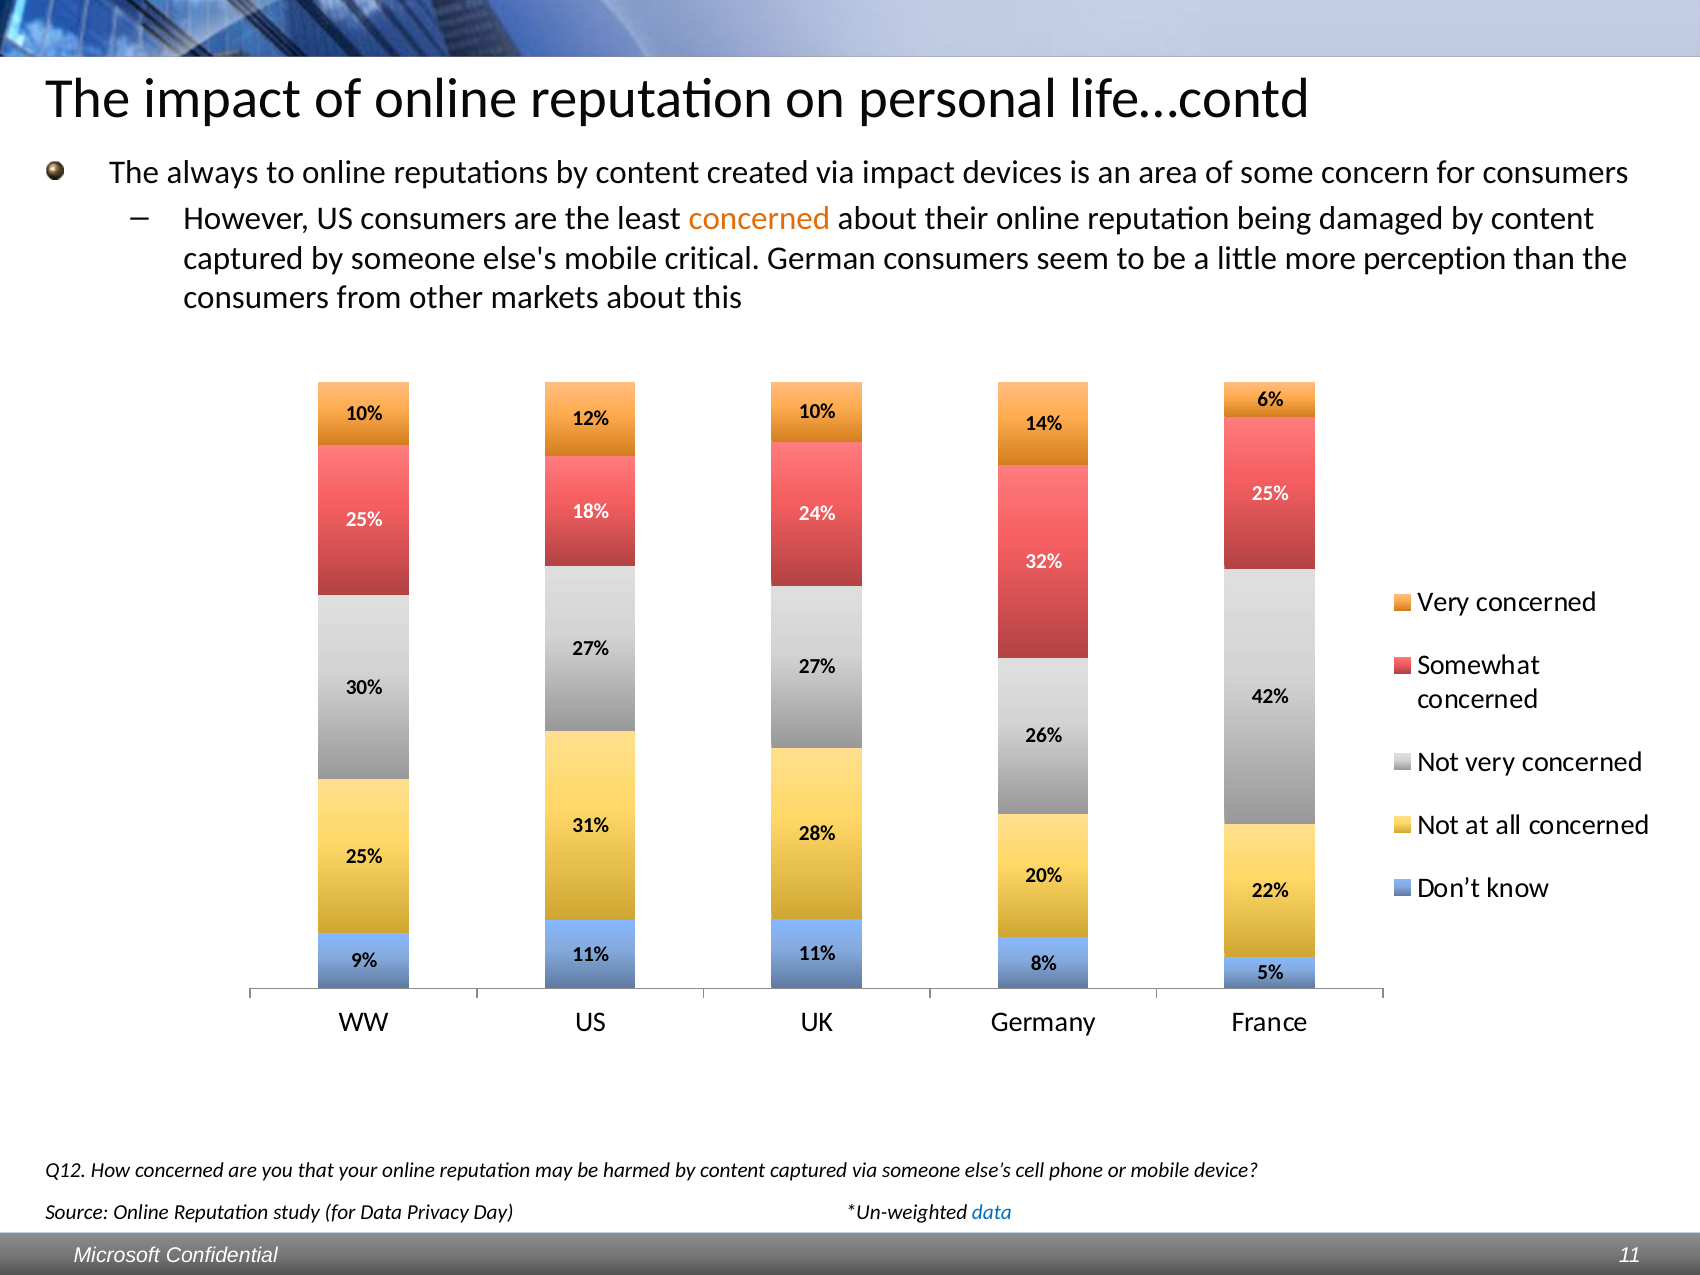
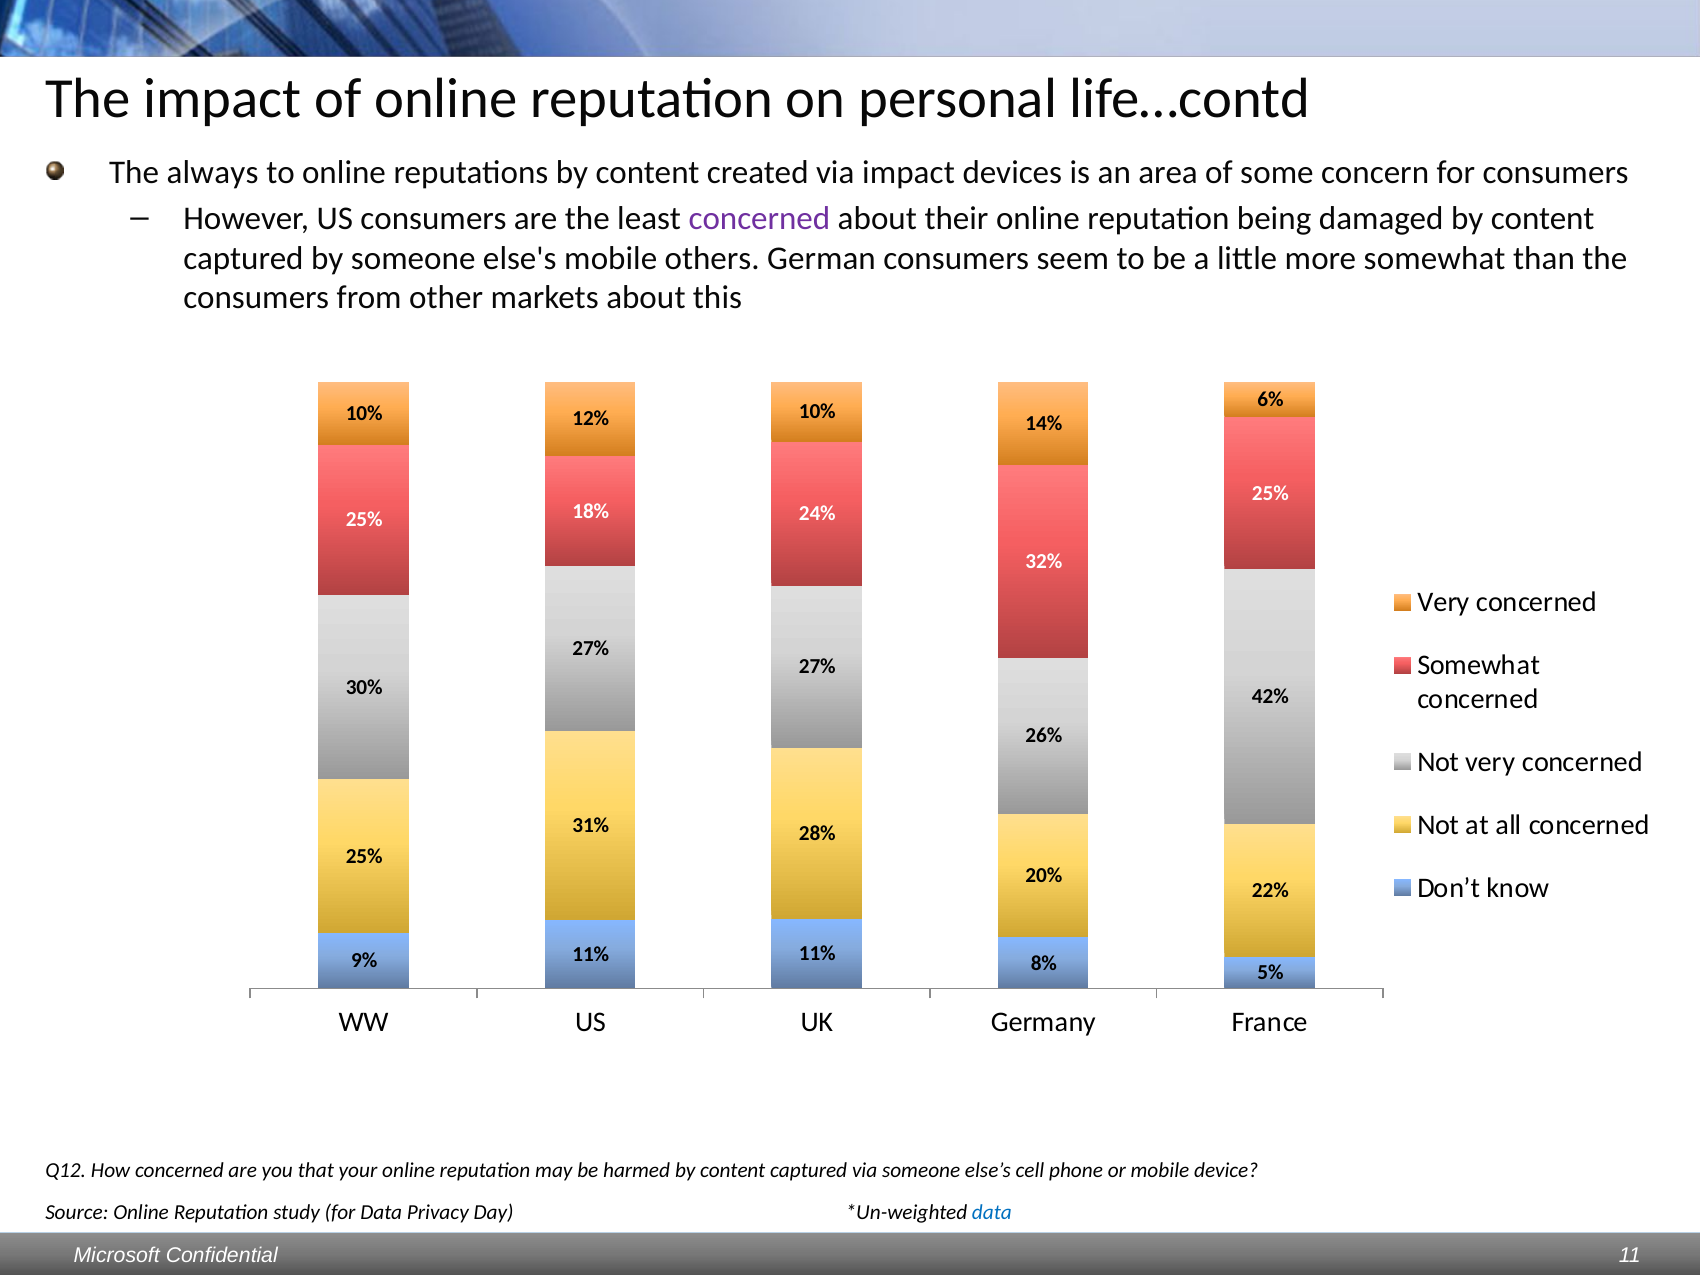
concerned colour: orange -> purple (759, 219)
critical: critical -> others (712, 258)
more perception: perception -> somewhat (1435, 258)
